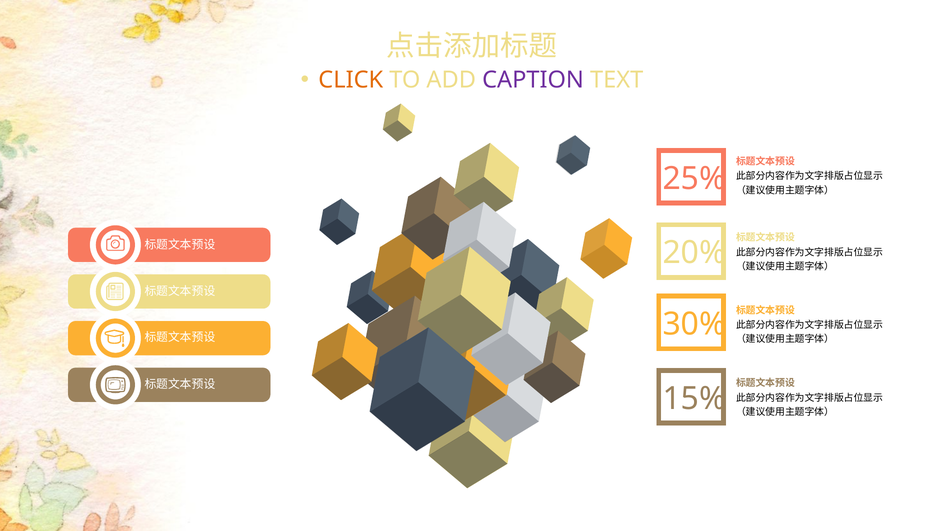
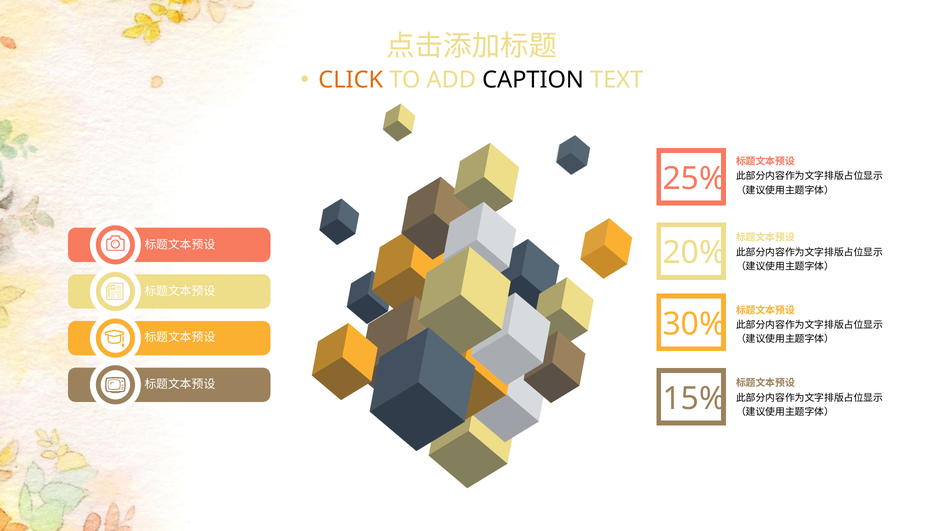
CAPTION colour: purple -> black (533, 80)
